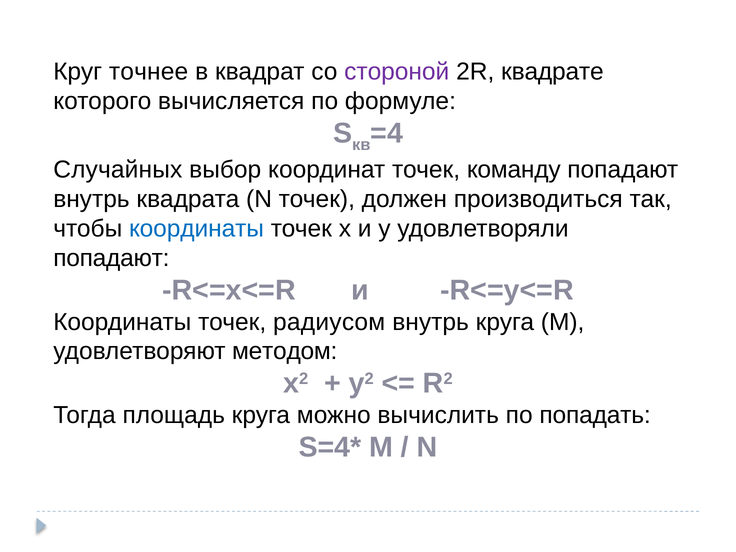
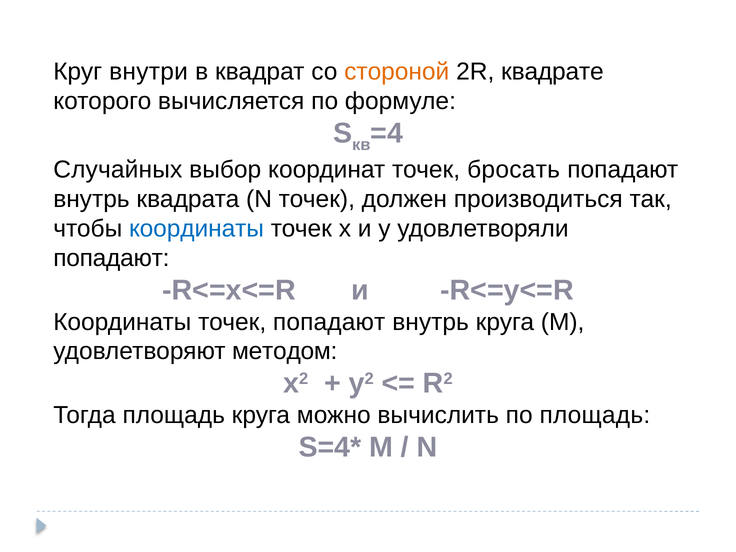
точнее: точнее -> внутри (149, 72)
стороной colour: purple -> orange (397, 72)
команду: команду -> бросать (514, 170)
точек радиусом: радиусом -> попадают (329, 322)
по попадать: попадать -> площадь (595, 415)
